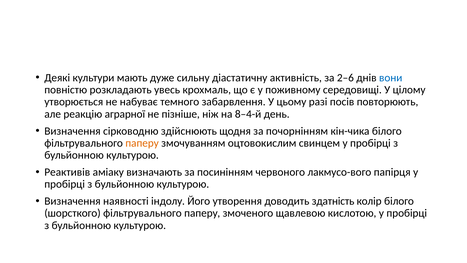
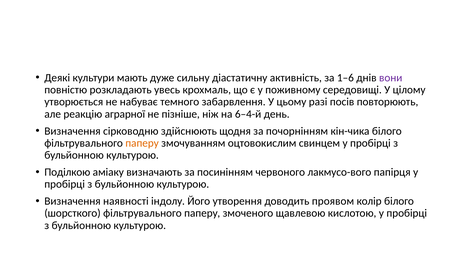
2–6: 2–6 -> 1–6 (345, 78)
вони colour: blue -> purple (391, 78)
8–4-й: 8–4-й -> 6–4-й (248, 114)
Реактивів: Реактивів -> Поділкою (67, 172)
здатність: здатність -> проявом (333, 201)
